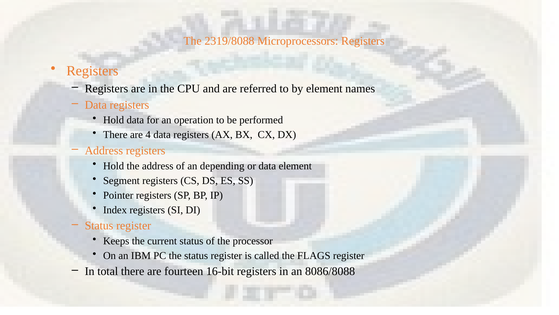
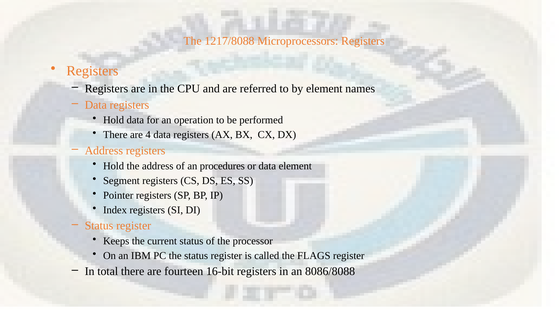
2319/8088: 2319/8088 -> 1217/8088 (229, 41)
depending: depending -> procedures (222, 166)
